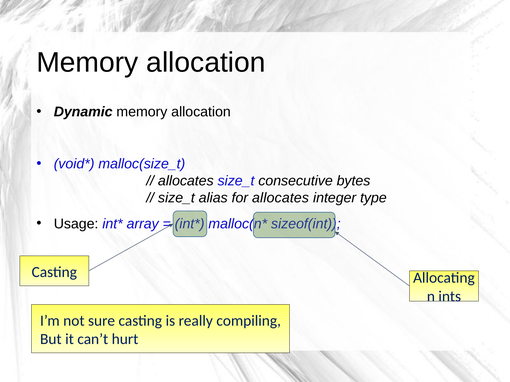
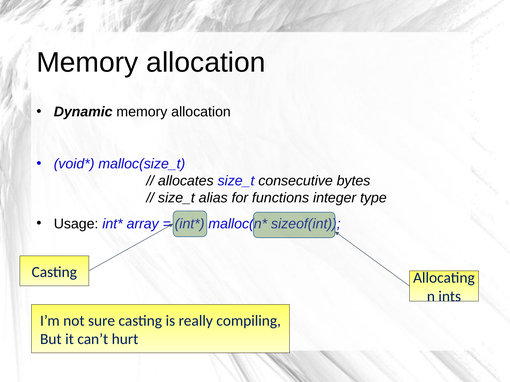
for allocates: allocates -> functions (281, 198)
